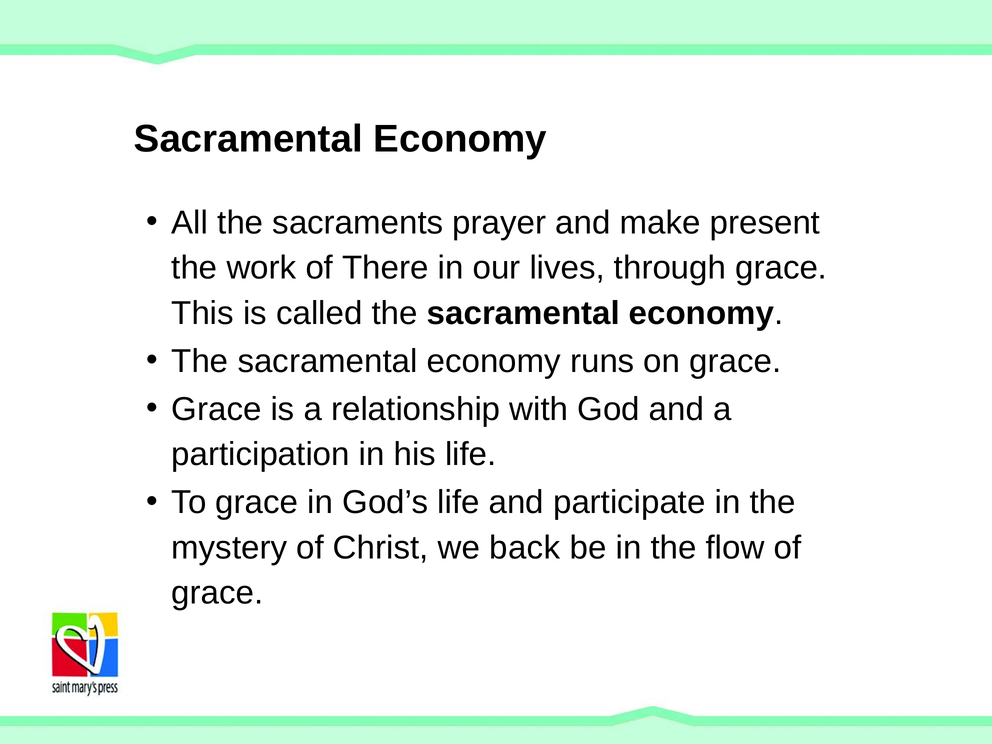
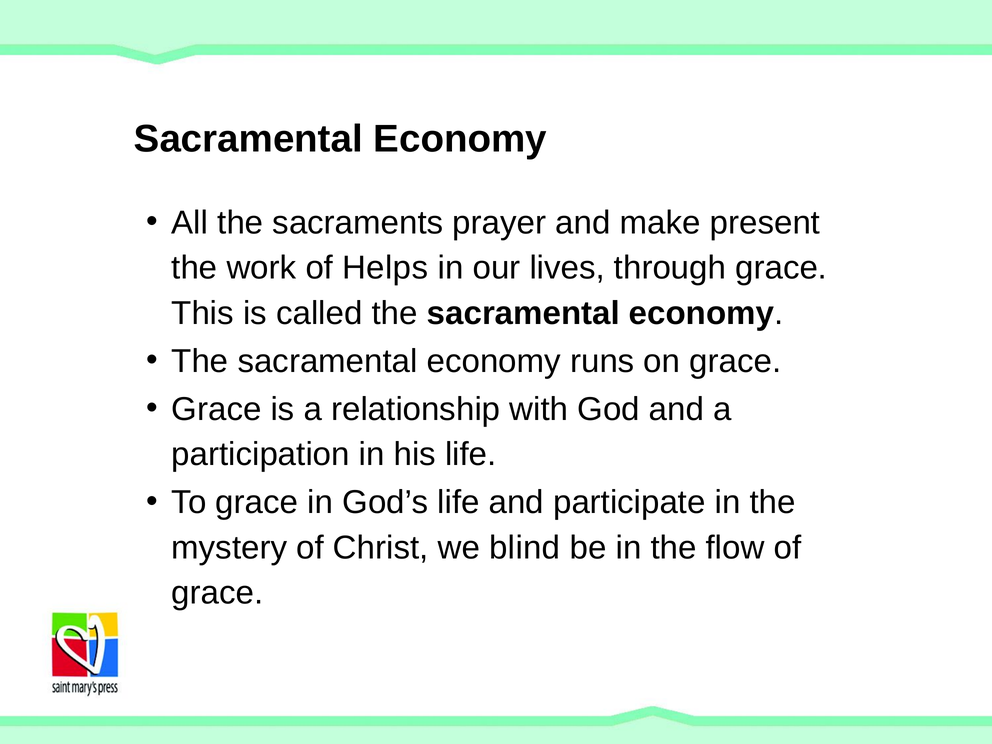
There: There -> Helps (385, 268)
back: back -> blind (525, 548)
